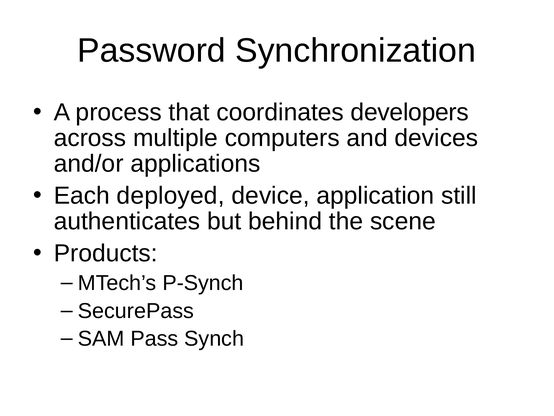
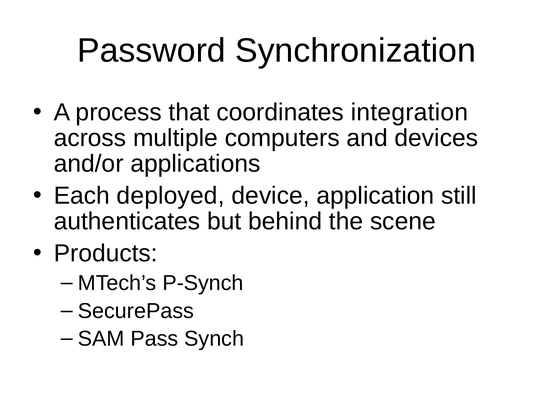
developers: developers -> integration (410, 112)
